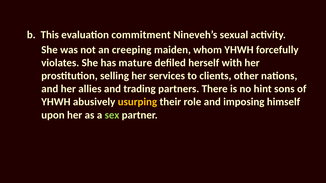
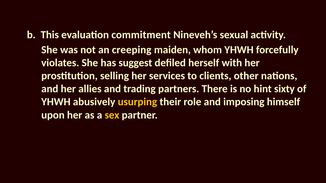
mature: mature -> suggest (135, 63)
sons: sons -> sixty (284, 89)
sex colour: light green -> yellow (112, 115)
